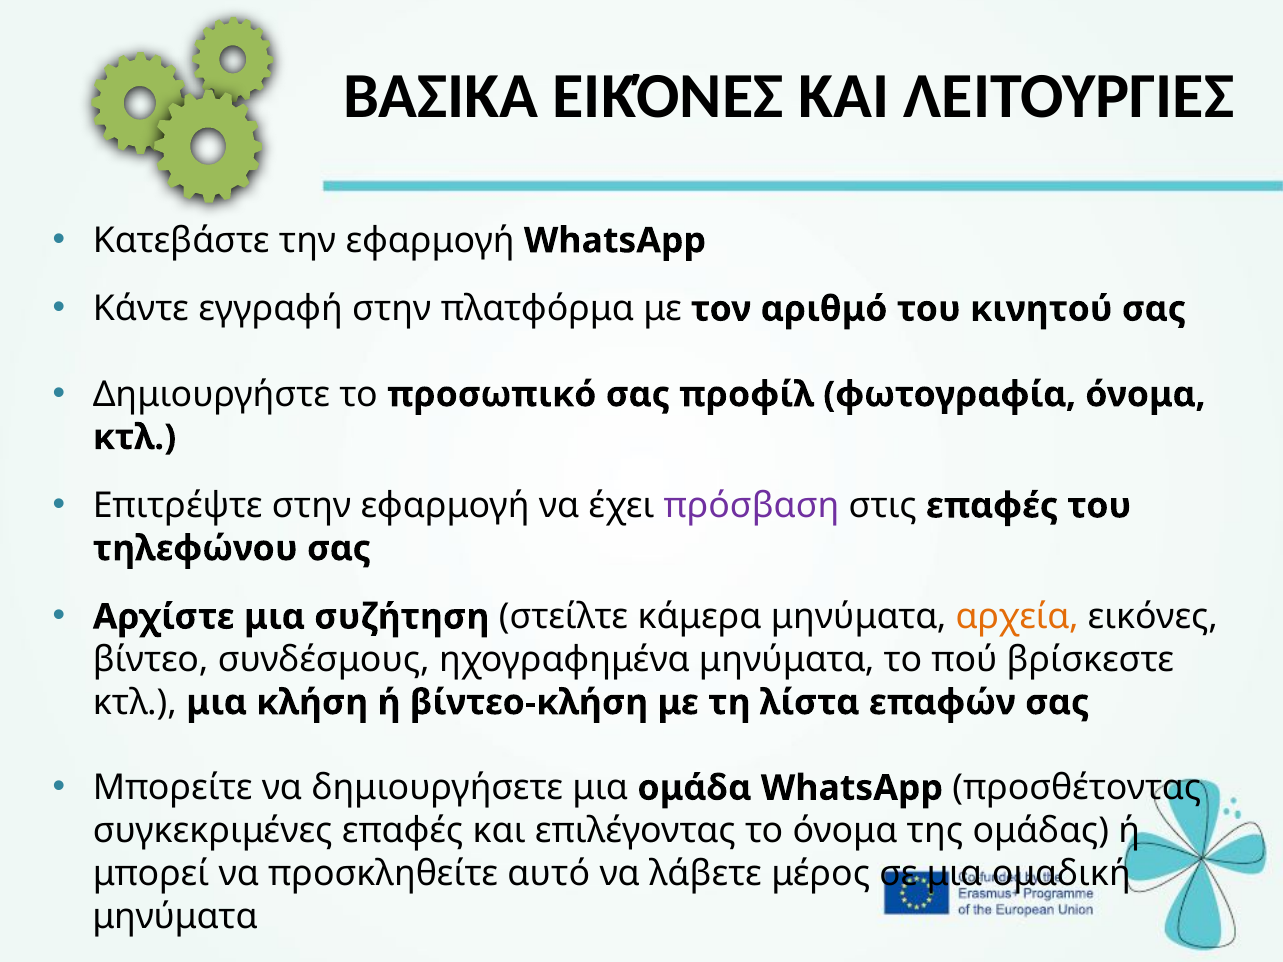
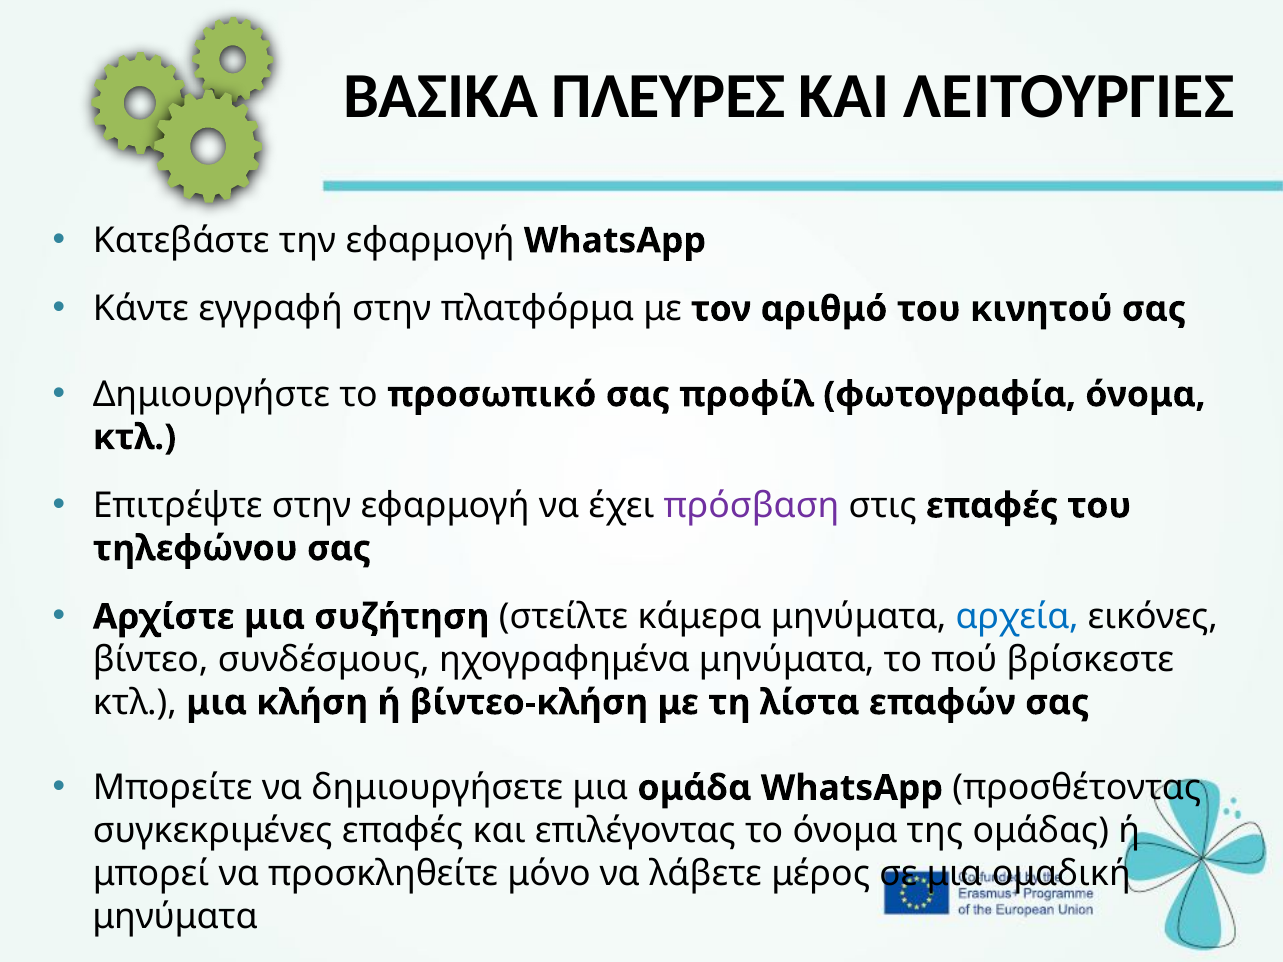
ΒΑΣΙΚΑ ΕΙΚΌΝΕΣ: ΕΙΚΌΝΕΣ -> ΠΛΕΥΡΕΣ (669, 96)
αρχεία colour: orange -> blue (1017, 617)
αυτό: αυτό -> μόνο (549, 874)
